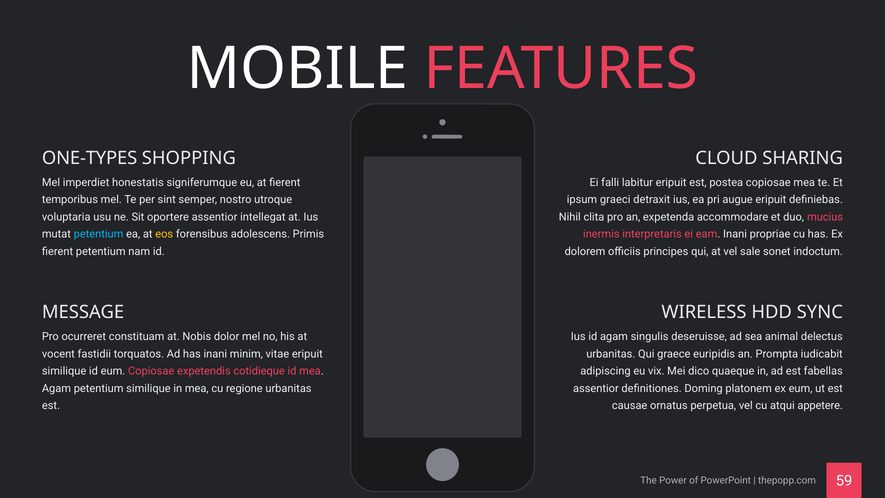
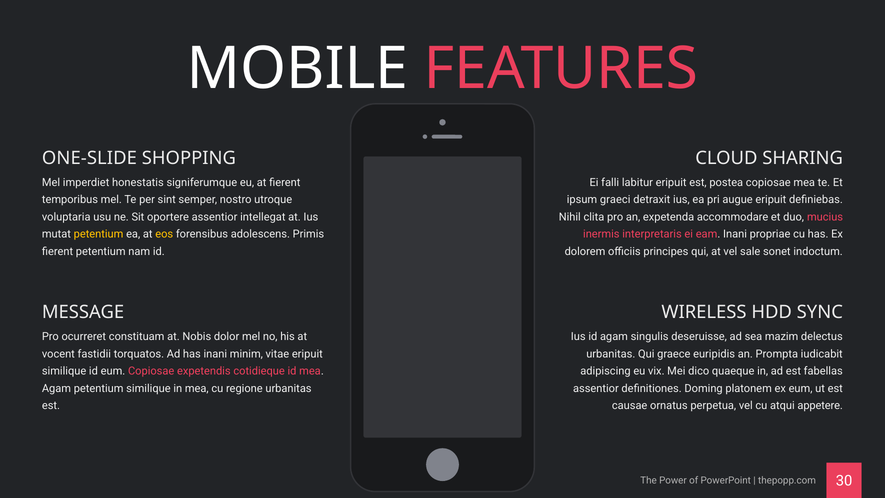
ONE-TYPES: ONE-TYPES -> ONE-SLIDE (89, 158)
petentium colour: light blue -> yellow (99, 234)
animal: animal -> mazim (782, 337)
59: 59 -> 30 (844, 480)
